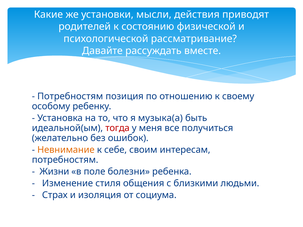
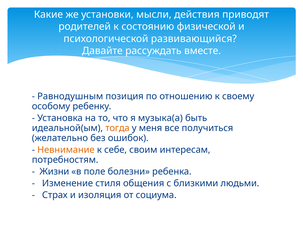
рассматривание: рассматривание -> развивающийся (194, 39)
Потребностям: Потребностям -> Равнодушным (70, 96)
тогда colour: red -> orange (117, 128)
